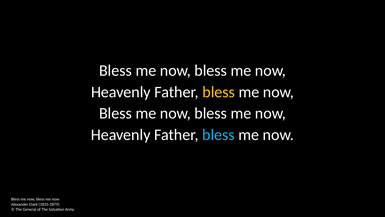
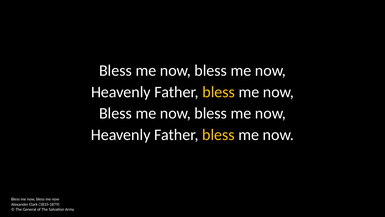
bless colour: light blue -> yellow (218, 134)
